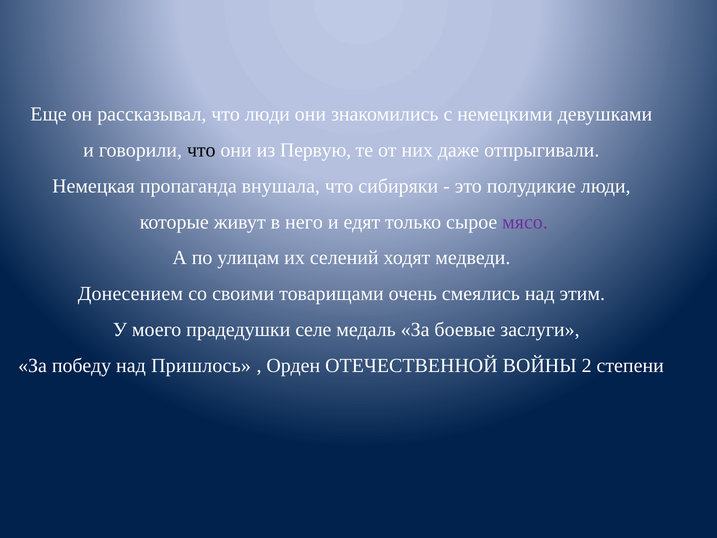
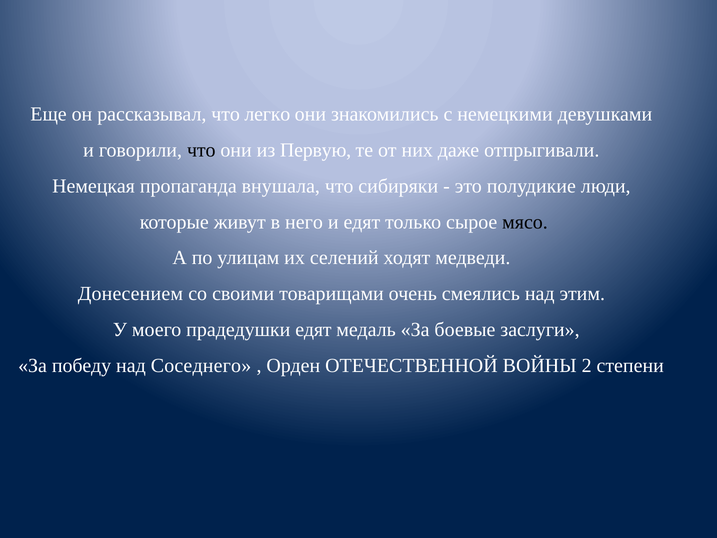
что люди: люди -> легко (267, 114)
мясо colour: purple -> black (525, 222)
прадедушки селе: селе -> едят (313, 329)
Пришлось: Пришлось -> Соседнего (201, 365)
